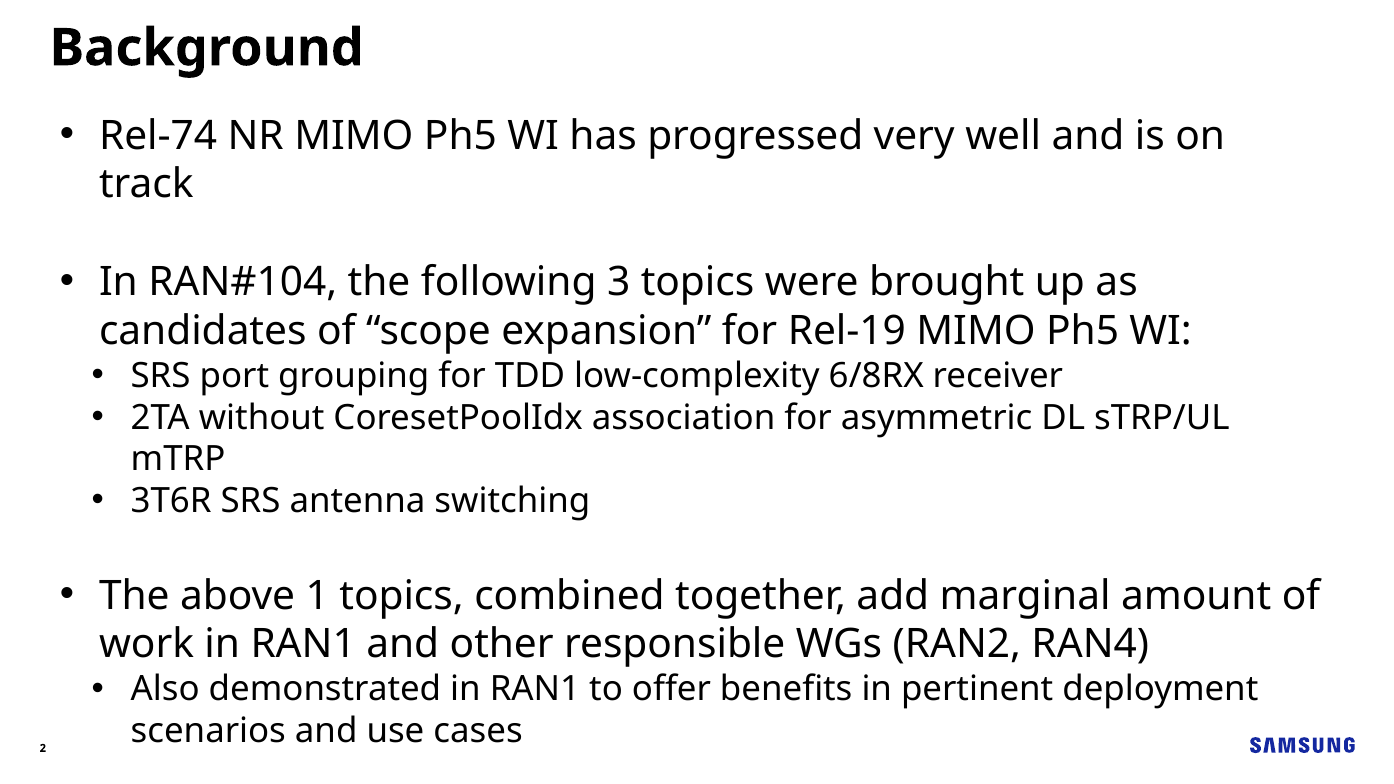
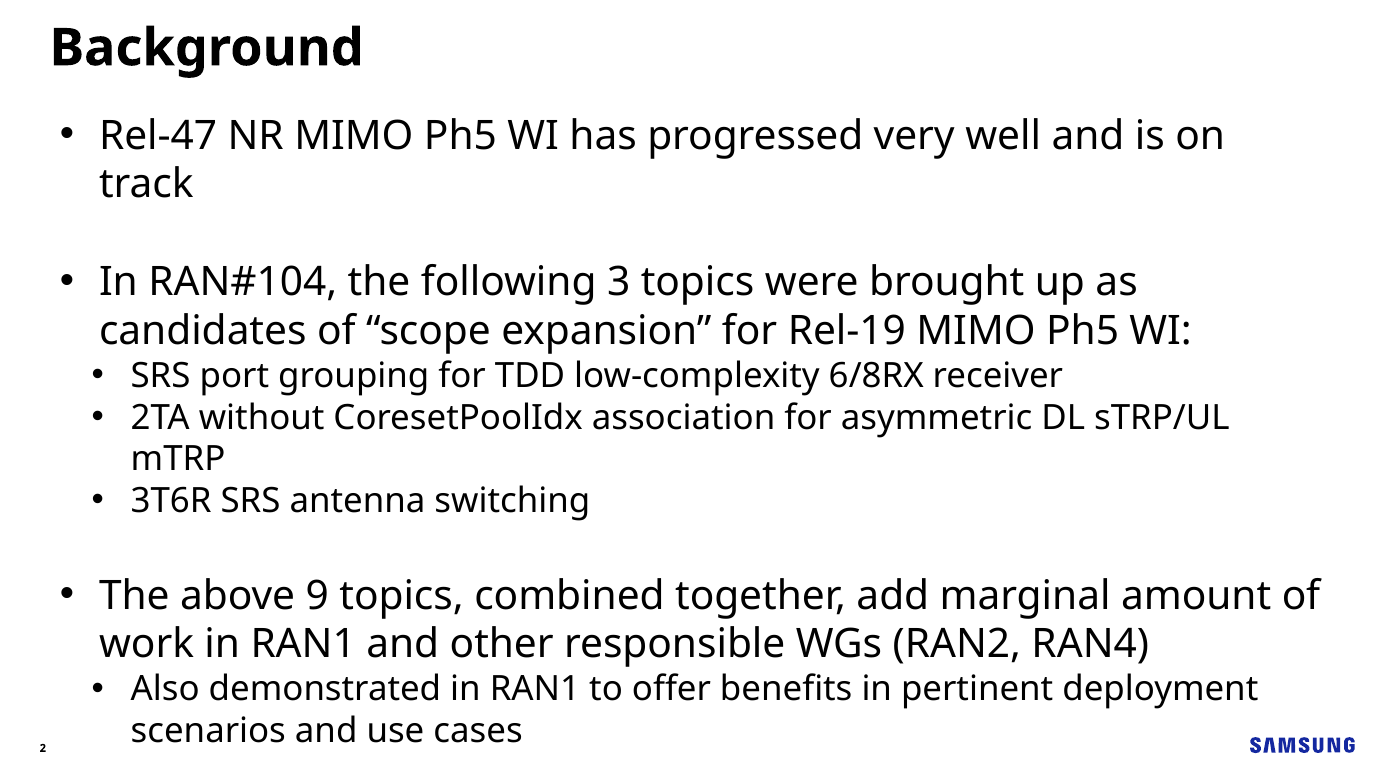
Rel-74: Rel-74 -> Rel-47 (158, 136)
1: 1 -> 9 (317, 596)
